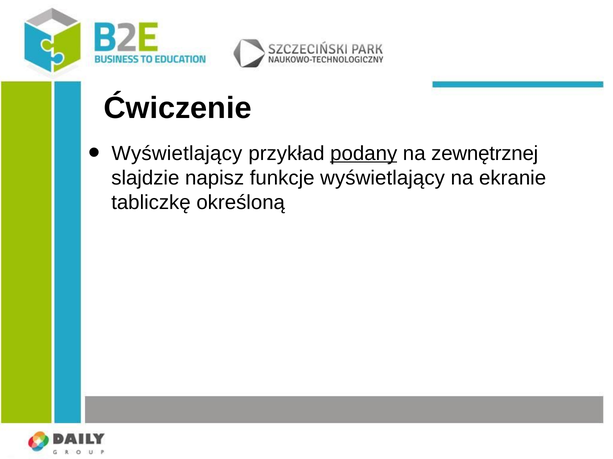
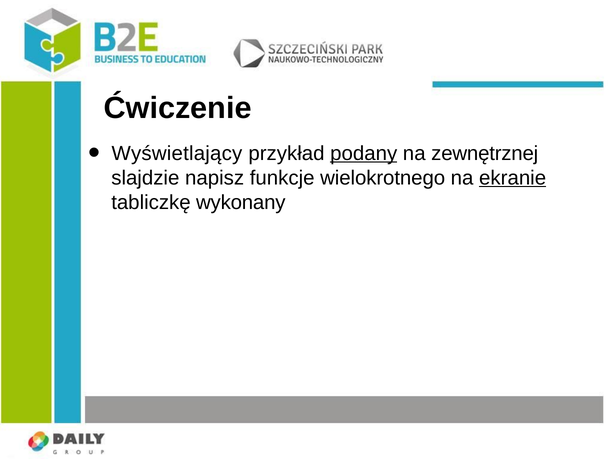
funkcje wyświetlający: wyświetlający -> wielokrotnego (383, 178)
ekranie underline: none -> present (513, 178)
określoną: określoną -> wykonany (241, 203)
